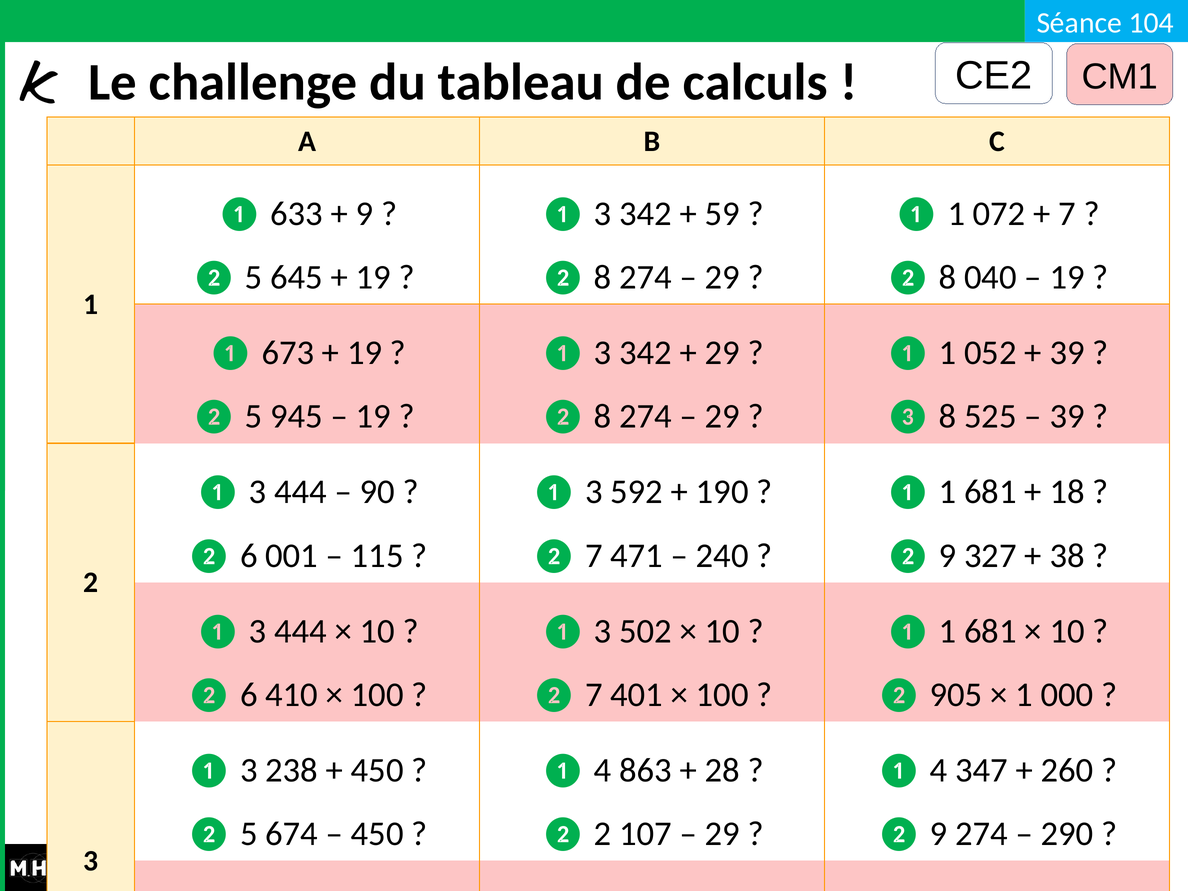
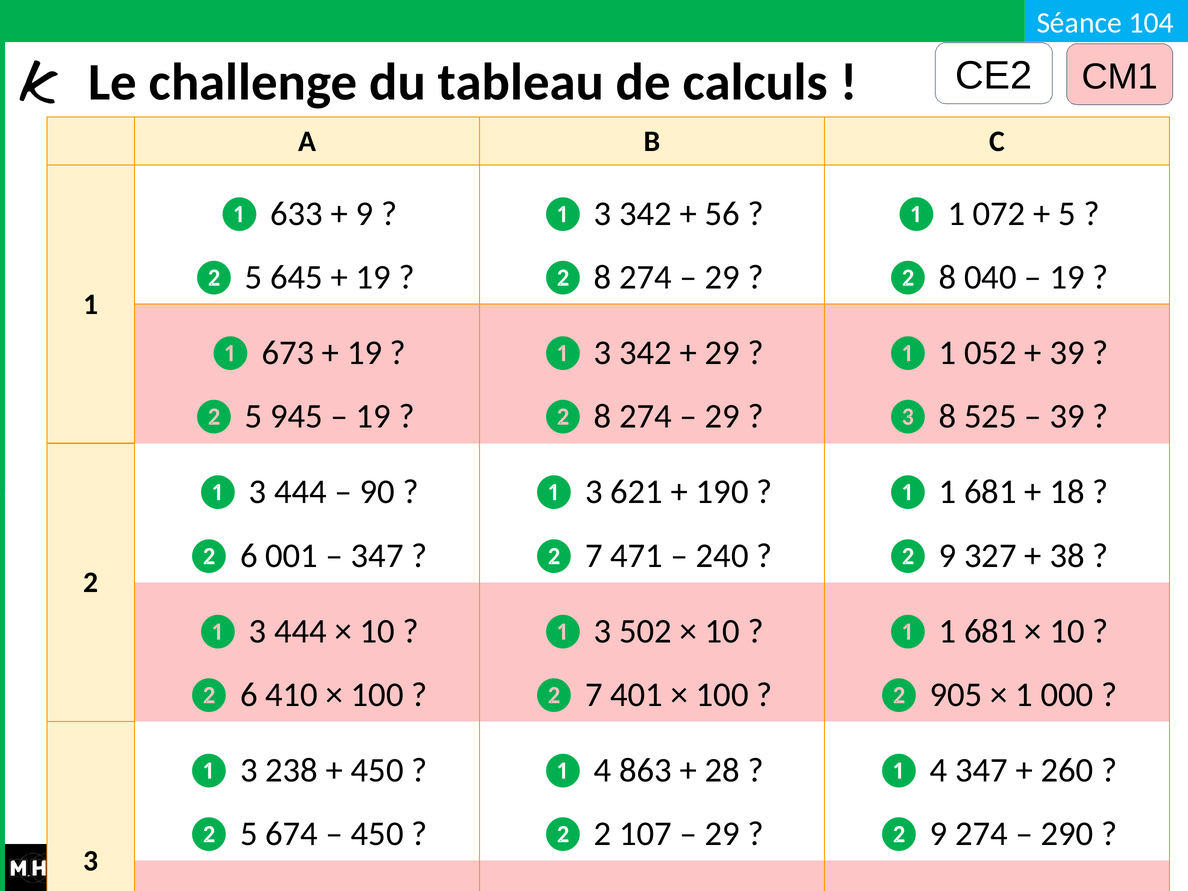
59: 59 -> 56 (722, 214)
7: 7 -> 5 (1067, 214)
592: 592 -> 621 (637, 492)
115: 115 -> 347 (377, 556)
